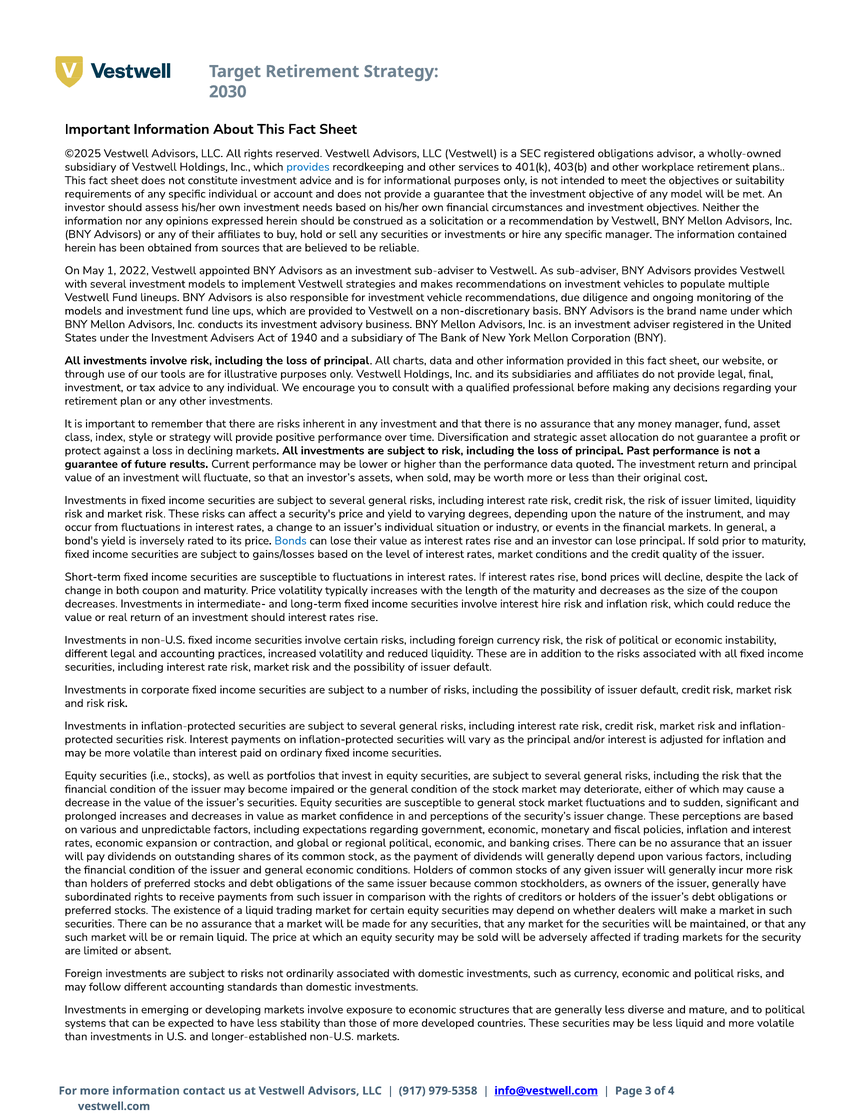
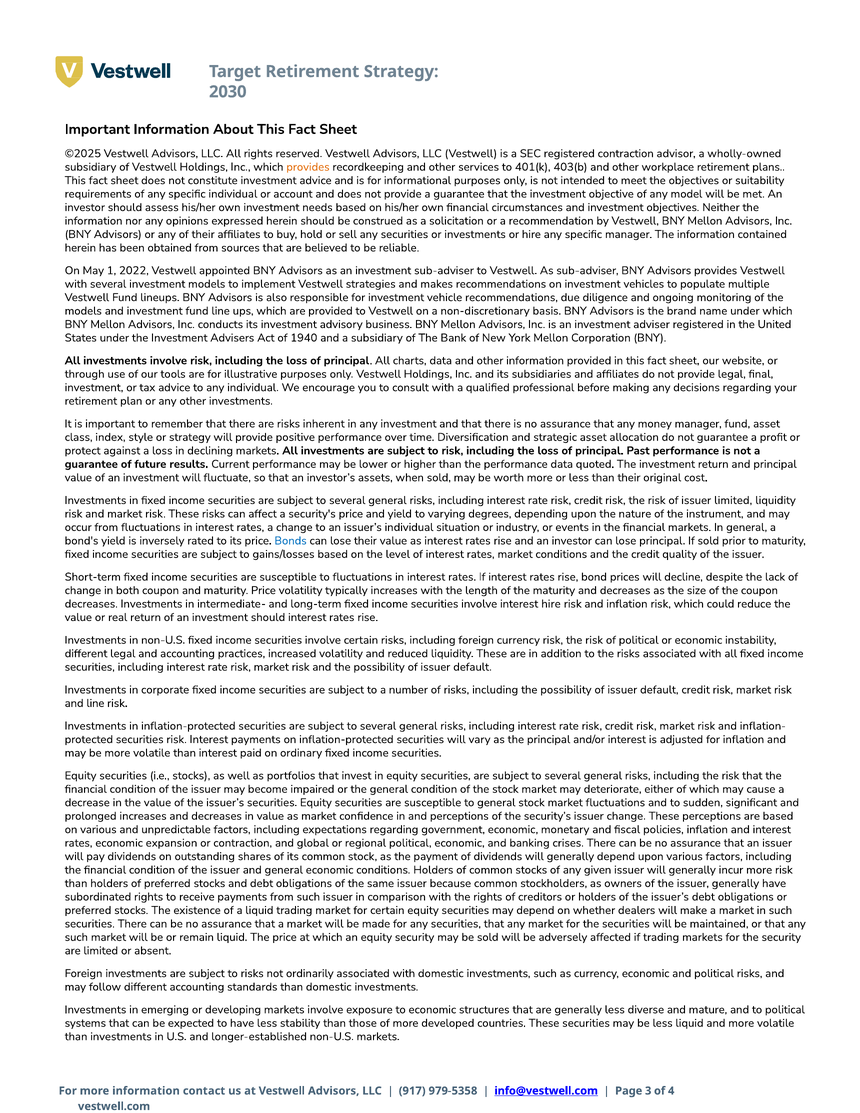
registered obligations: obligations -> contraction (626, 153)
provides colour: blue -> orange (308, 167)
and risk: risk -> line (95, 703)
